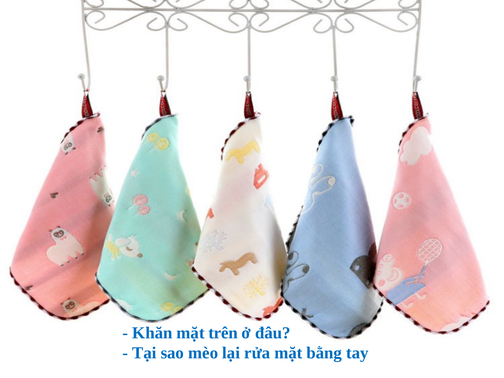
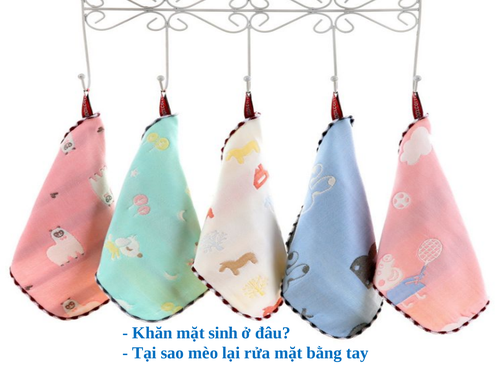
trên: trên -> sinh (223, 333)
